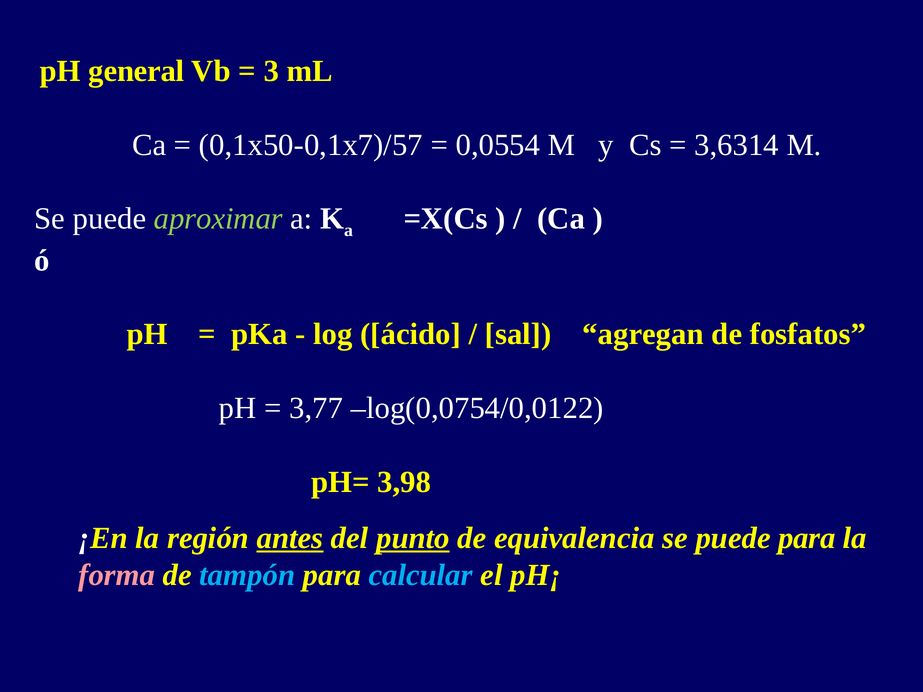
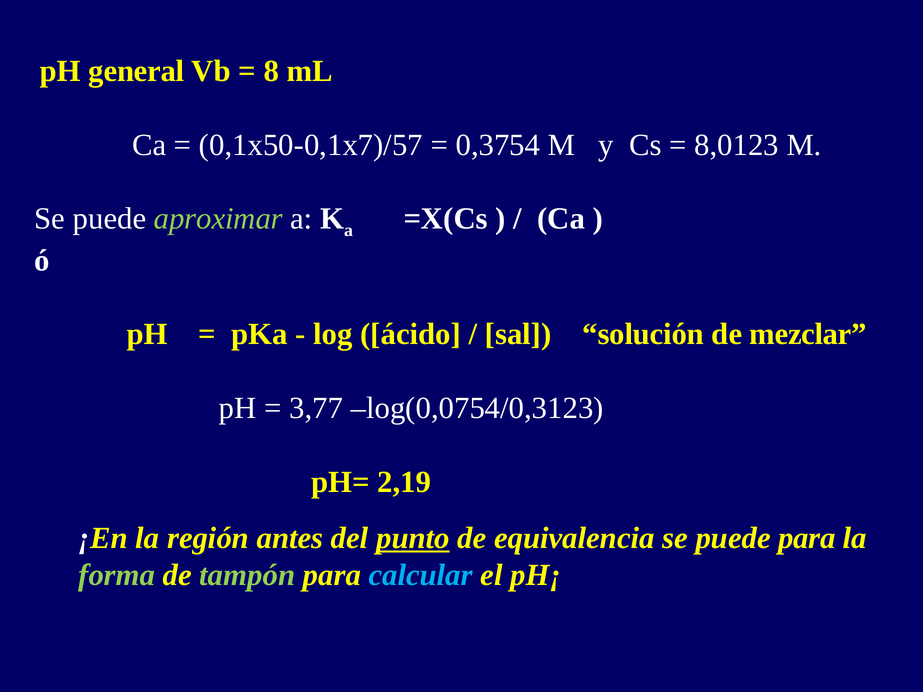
3: 3 -> 8 (271, 71)
0,0554: 0,0554 -> 0,3754 (498, 145)
3,6314: 3,6314 -> 8,0123 (737, 145)
agregan: agregan -> solución (643, 334)
fosfatos: fosfatos -> mezclar (808, 334)
log(0,0754/0,0122: log(0,0754/0,0122 -> log(0,0754/0,3123 (477, 408)
3,98: 3,98 -> 2,19 (404, 482)
antes underline: present -> none (290, 538)
forma colour: pink -> light green (117, 575)
tampón colour: light blue -> light green (247, 575)
